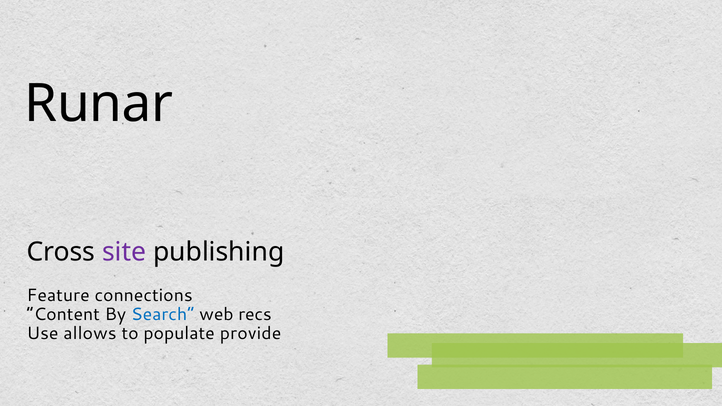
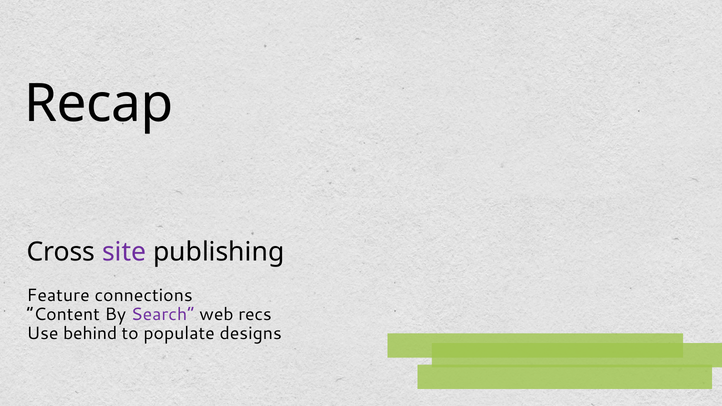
Runar: Runar -> Recap (99, 104)
Search colour: blue -> purple (163, 314)
allows: allows -> behind (90, 334)
provide: provide -> designs (251, 334)
